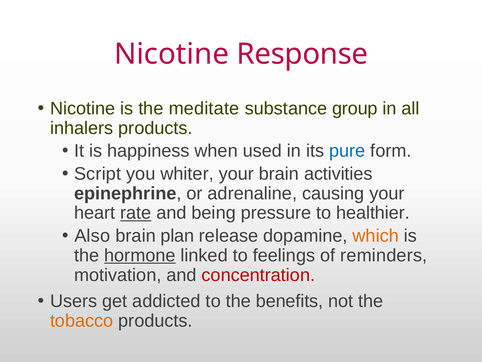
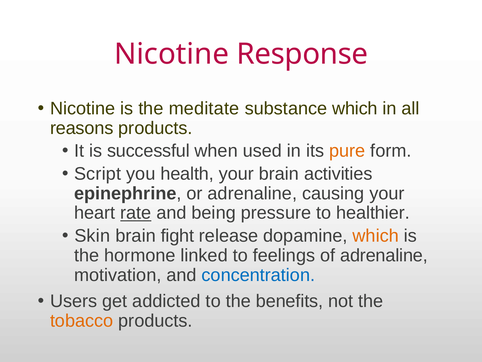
substance group: group -> which (355, 108)
inhalers: inhalers -> reasons (82, 128)
happiness: happiness -> successful (148, 151)
pure colour: blue -> orange (347, 151)
whiter: whiter -> health (187, 174)
Also: Also -> Skin (92, 236)
plan: plan -> fight (177, 236)
hormone underline: present -> none (140, 255)
of reminders: reminders -> adrenaline (384, 255)
concentration colour: red -> blue (258, 275)
